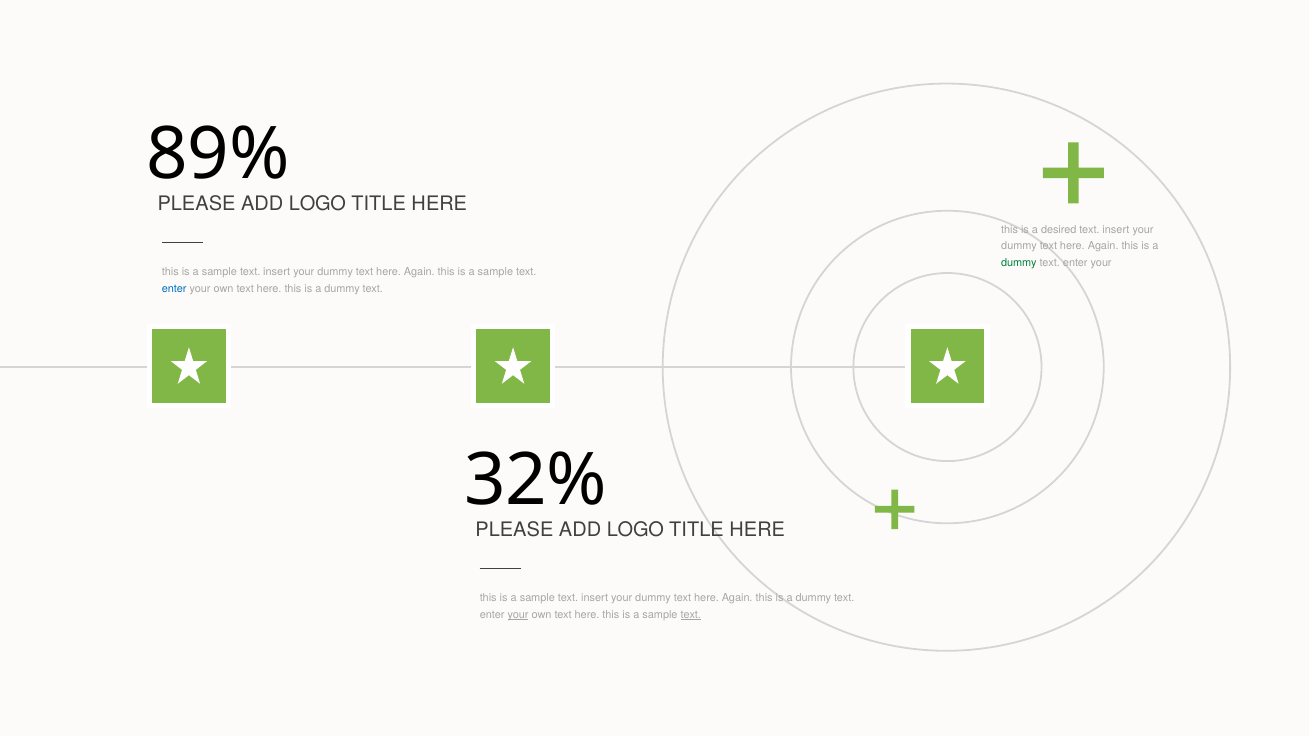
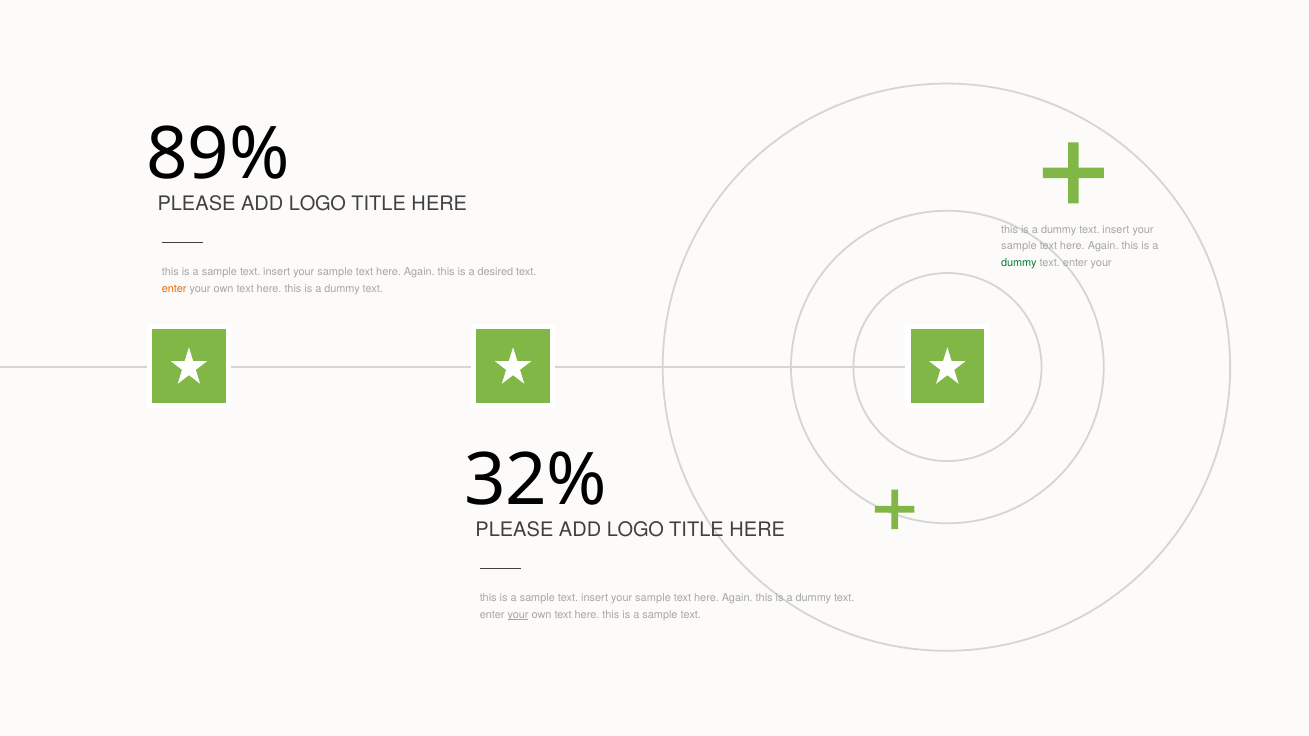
desired: desired -> dummy (1059, 230)
dummy: dummy -> sample (1019, 246)
dummy: dummy -> sample (335, 272)
sample: sample -> desired (495, 272)
enter colour: blue -> orange (174, 289)
dummy: dummy -> sample (653, 598)
text underline: present -> none (691, 615)
